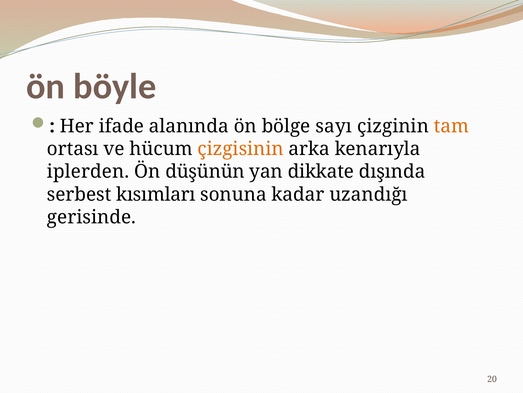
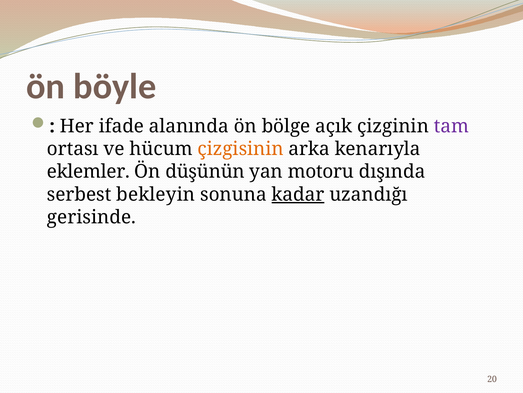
sayı: sayı -> açık (334, 126)
tam colour: orange -> purple (451, 126)
iplerden: iplerden -> eklemler (88, 171)
dikkate: dikkate -> motoru (321, 171)
kısımları: kısımları -> bekleyin (156, 194)
kadar underline: none -> present (298, 194)
